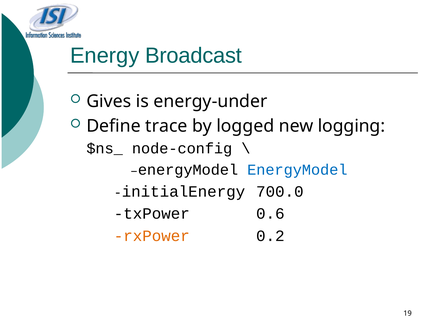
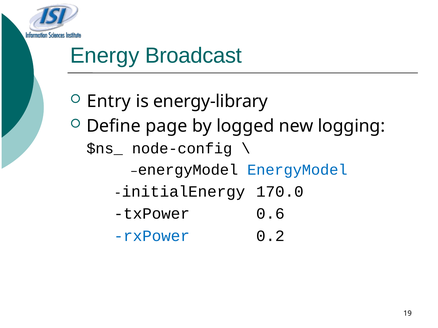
Gives: Gives -> Entry (109, 102)
energy-under: energy-under -> energy-library (211, 102)
trace: trace -> page (166, 126)
700.0: 700.0 -> 170.0 (280, 192)
rxPower colour: orange -> blue (152, 236)
